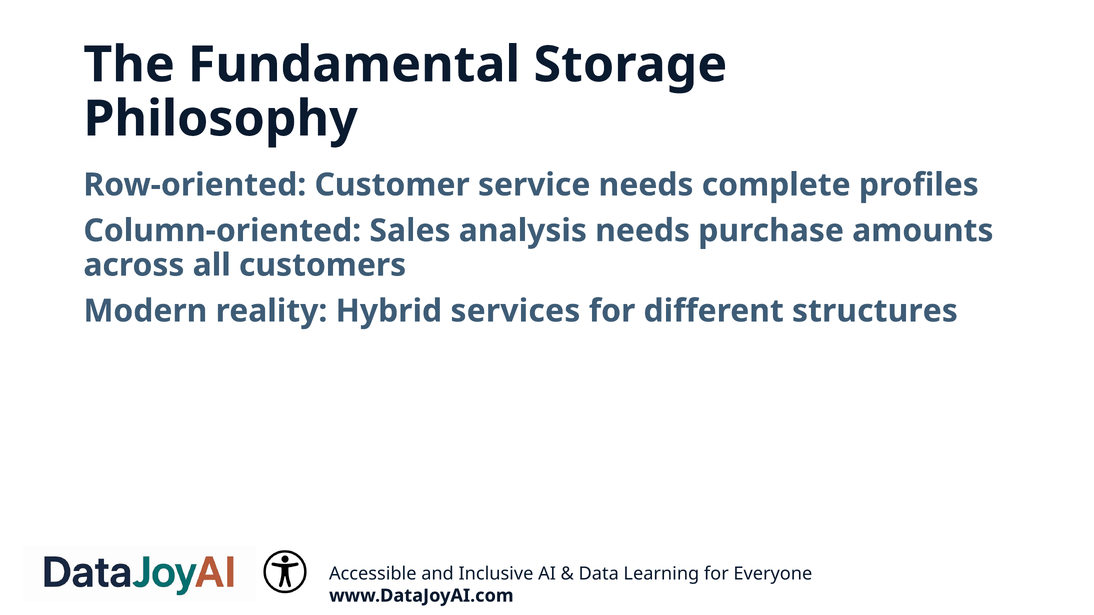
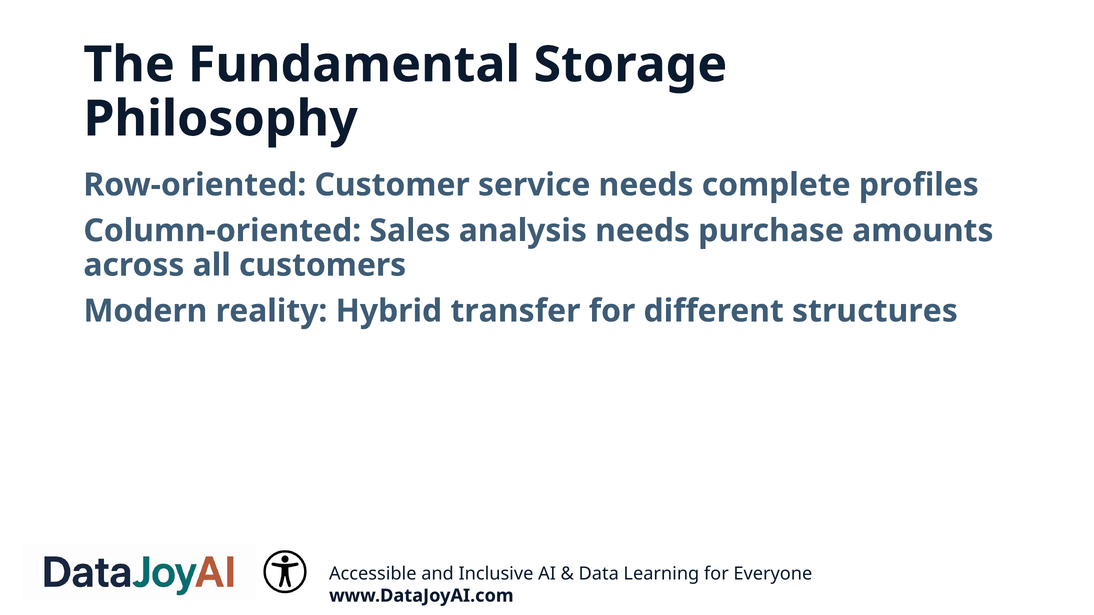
services: services -> transfer (515, 311)
